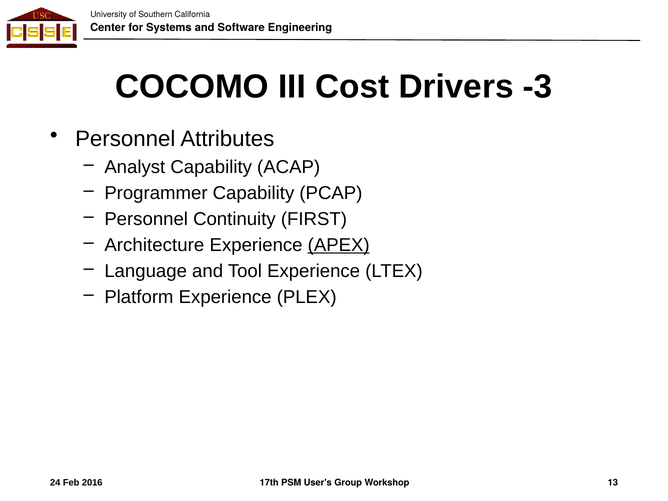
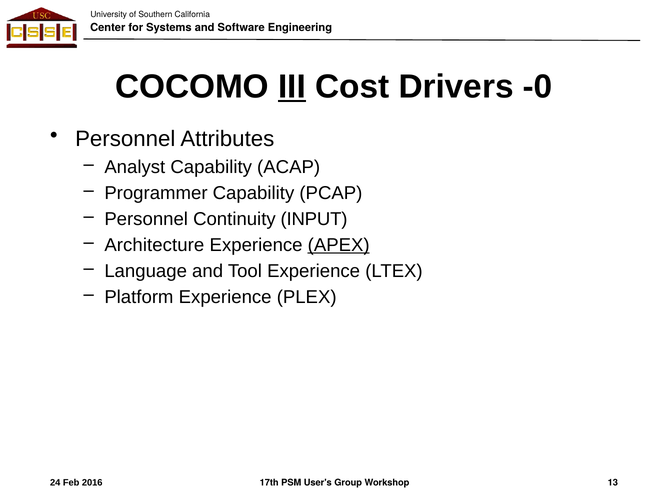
III underline: none -> present (292, 87)
-3: -3 -> -0 (538, 87)
FIRST: FIRST -> INPUT (314, 219)
